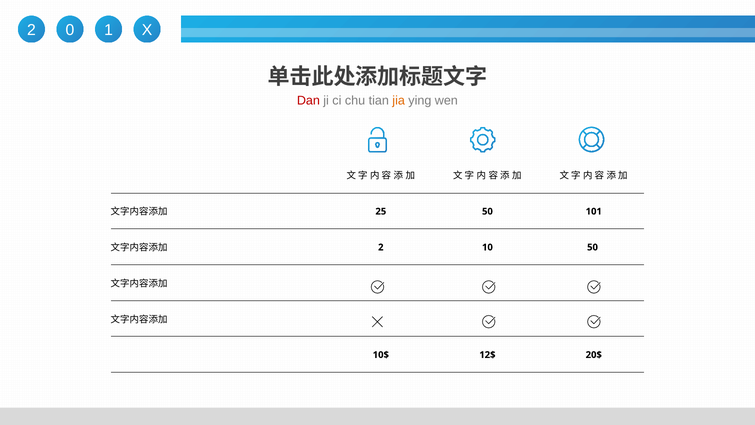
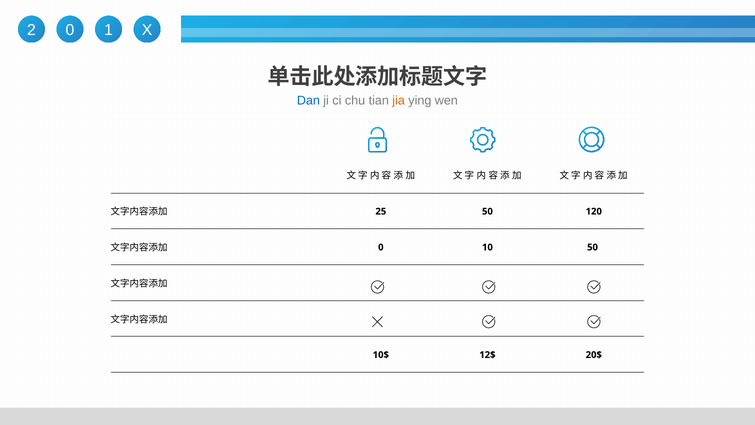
Dan colour: red -> blue (308, 101)
101: 101 -> 120 (594, 211)
2: 2 -> 0 (381, 247)
